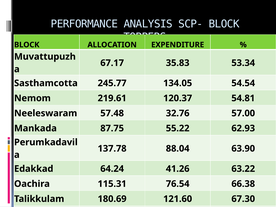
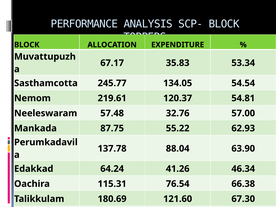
63.22: 63.22 -> 46.34 (243, 169)
